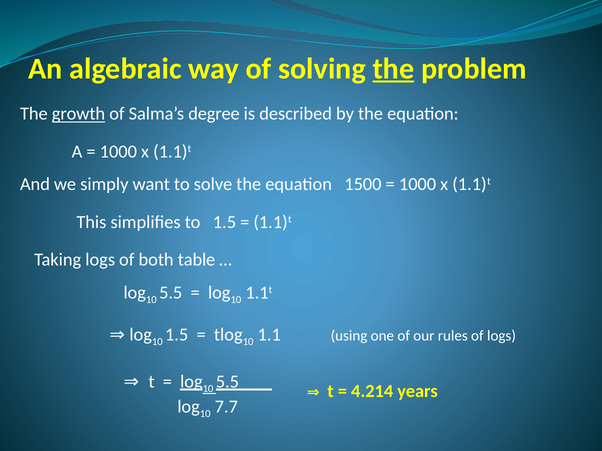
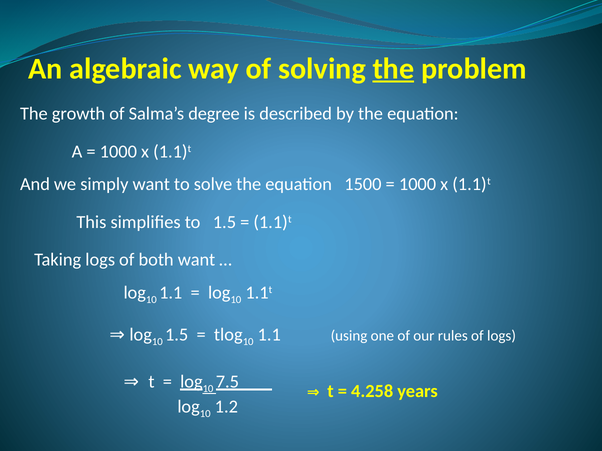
growth underline: present -> none (78, 114)
both table: table -> want (197, 260)
5.5: 5.5 -> 1.1 (171, 293)
5.5: 5.5 -> 7.5 (227, 382)
4.214: 4.214 -> 4.258 (372, 392)
7.7: 7.7 -> 1.2 (226, 407)
